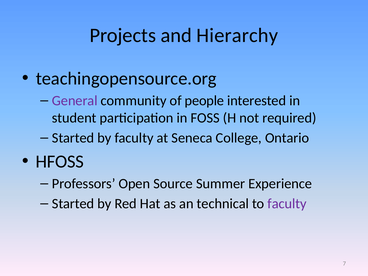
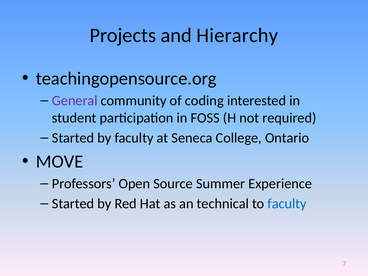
people: people -> coding (204, 101)
HFOSS: HFOSS -> MOVE (60, 161)
faculty colour: purple -> blue (287, 204)
